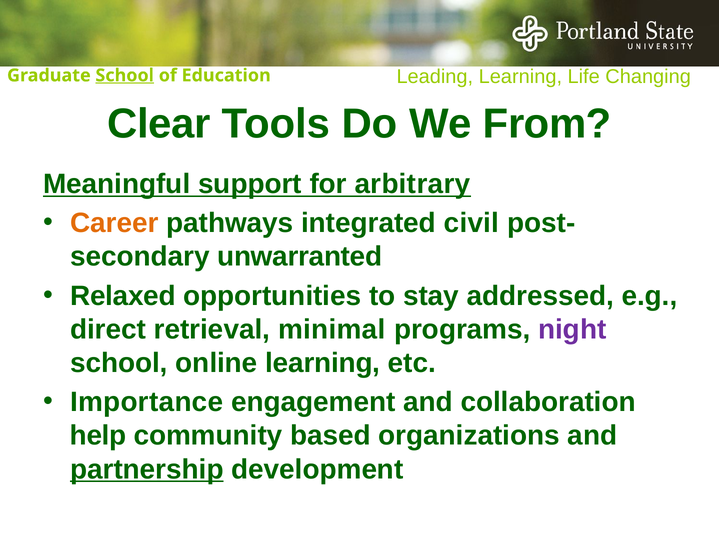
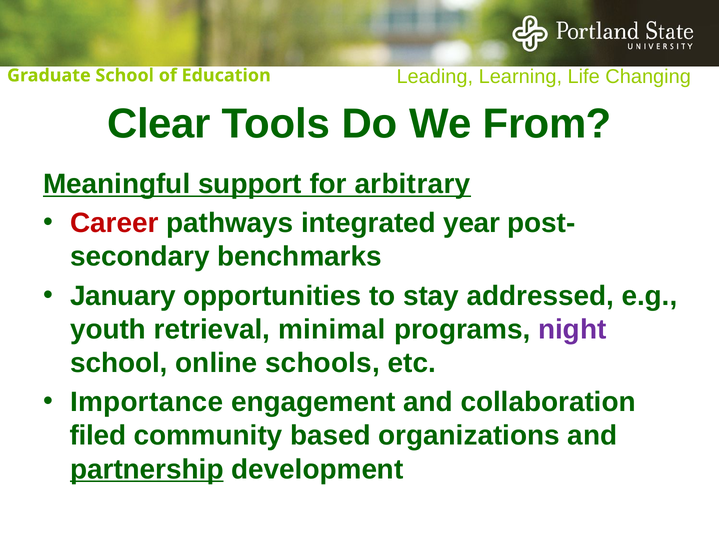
School underline: present -> none (125, 75)
Career colour: orange -> red (114, 223)
civil: civil -> year (472, 223)
unwarranted: unwarranted -> benchmarks (300, 257)
Relaxed: Relaxed -> January (123, 296)
direct: direct -> youth (108, 330)
online learning: learning -> schools (323, 363)
help: help -> filed (98, 436)
